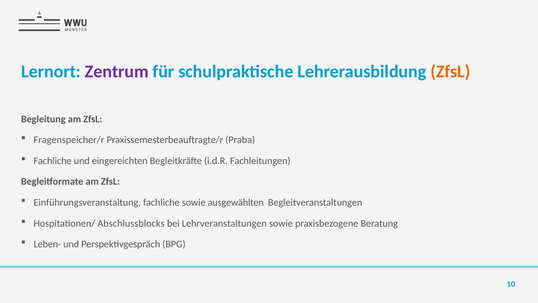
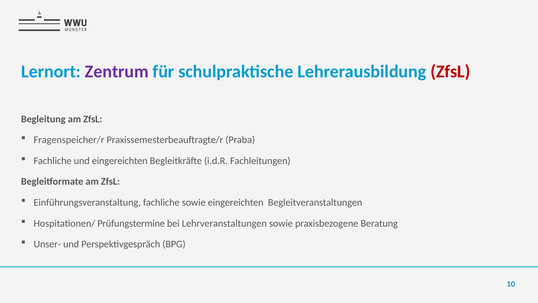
ZfsL colour: orange -> red (450, 72)
sowie ausgewählten: ausgewählten -> eingereichten (236, 202)
Abschlussblocks: Abschlussblocks -> Prüfungstermine (131, 223)
Leben-: Leben- -> Unser- (47, 244)
